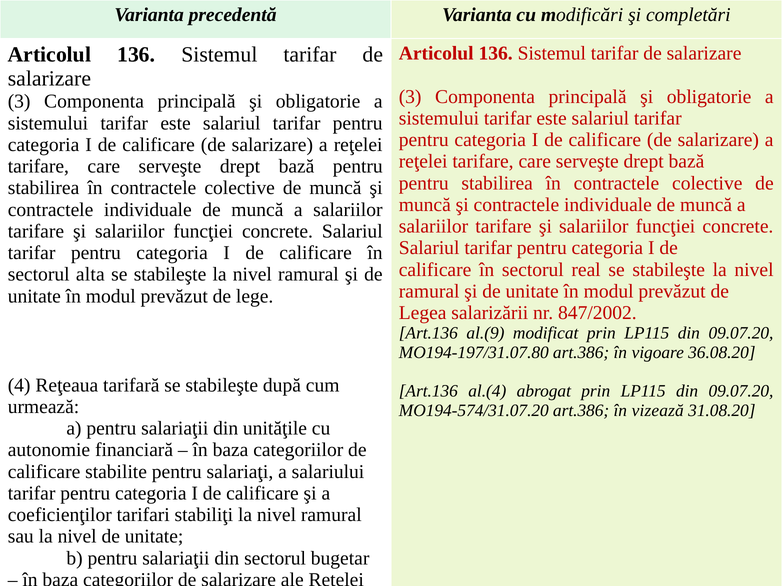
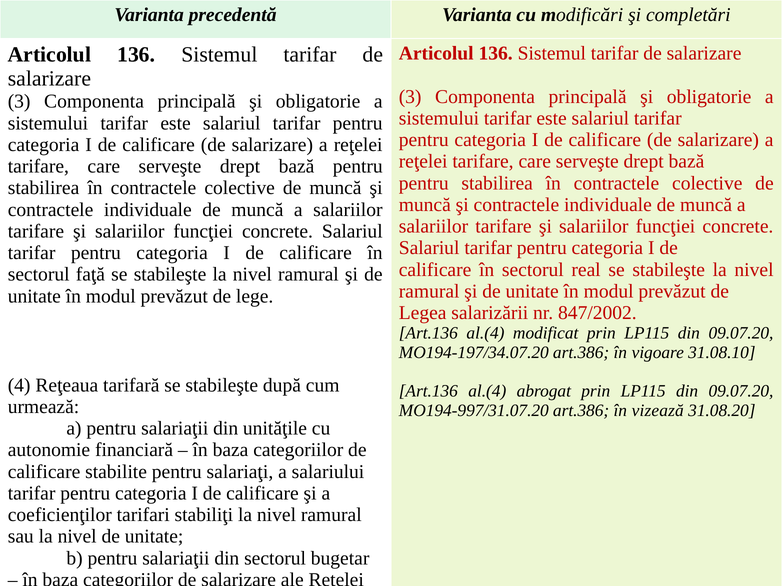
alta: alta -> faţă (90, 275)
al.(9: al.(9 -> al.(4 (485, 334)
MO194-197/31.07.80: MO194-197/31.07.80 -> MO194-197/34.07.20 (474, 353)
36.08.20: 36.08.20 -> 31.08.10 (722, 353)
MO194-574/31.07.20: MO194-574/31.07.20 -> MO194-997/31.07.20 (474, 411)
